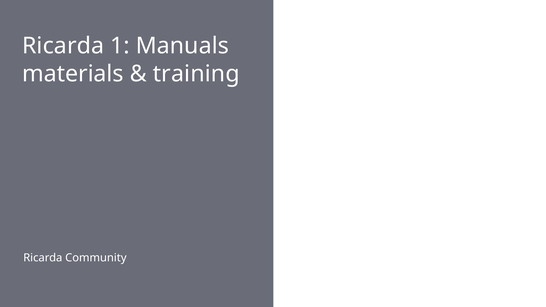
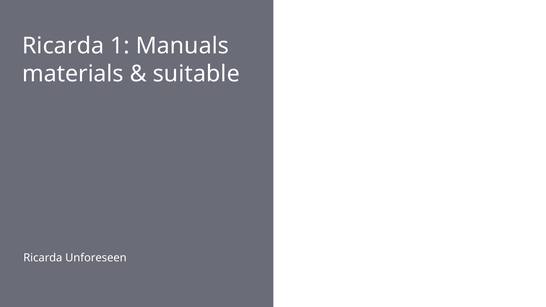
training: training -> suitable (196, 74)
Community: Community -> Unforeseen (96, 258)
